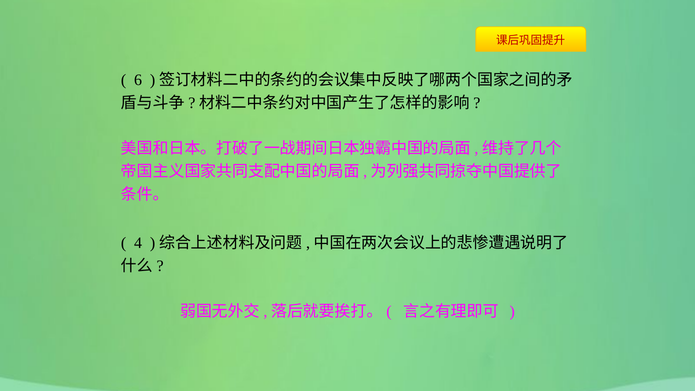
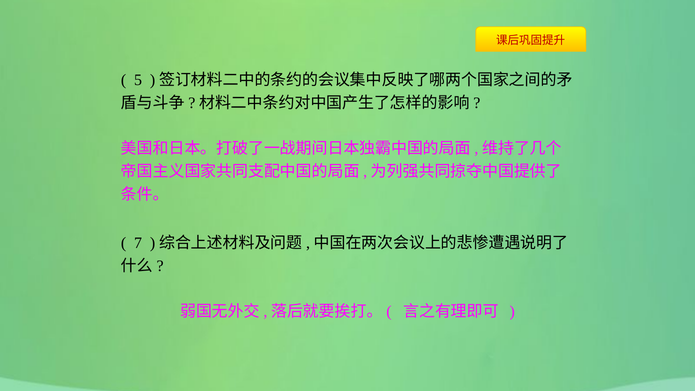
6: 6 -> 5 (138, 80)
4: 4 -> 7 (138, 243)
